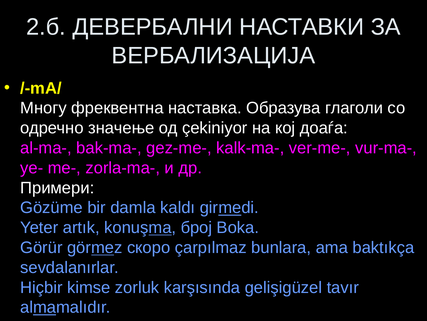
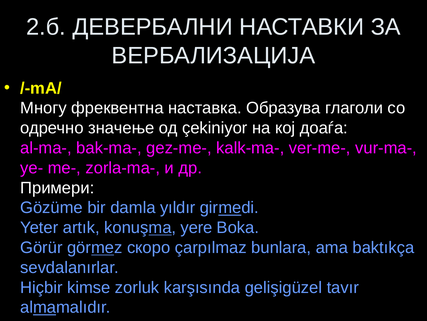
kaldı: kaldı -> yıldır (178, 207)
број: број -> yere (197, 227)
